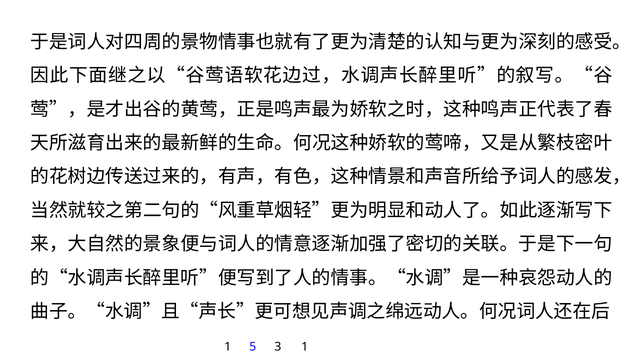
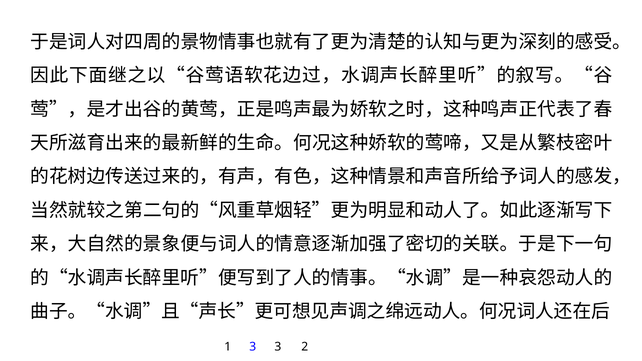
1 5: 5 -> 3 (253, 347)
3 1: 1 -> 2 (305, 347)
